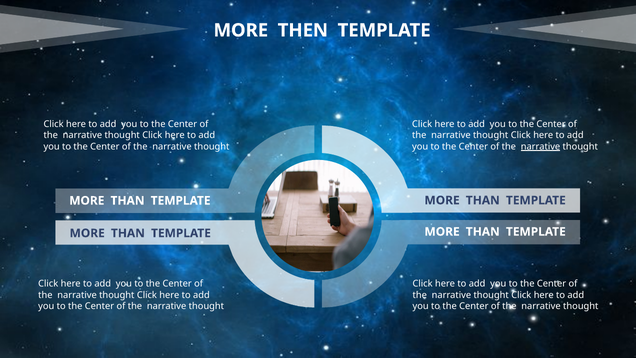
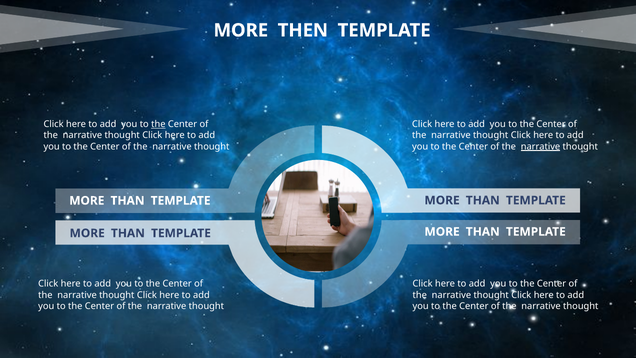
the underline: none -> present (158, 124)
